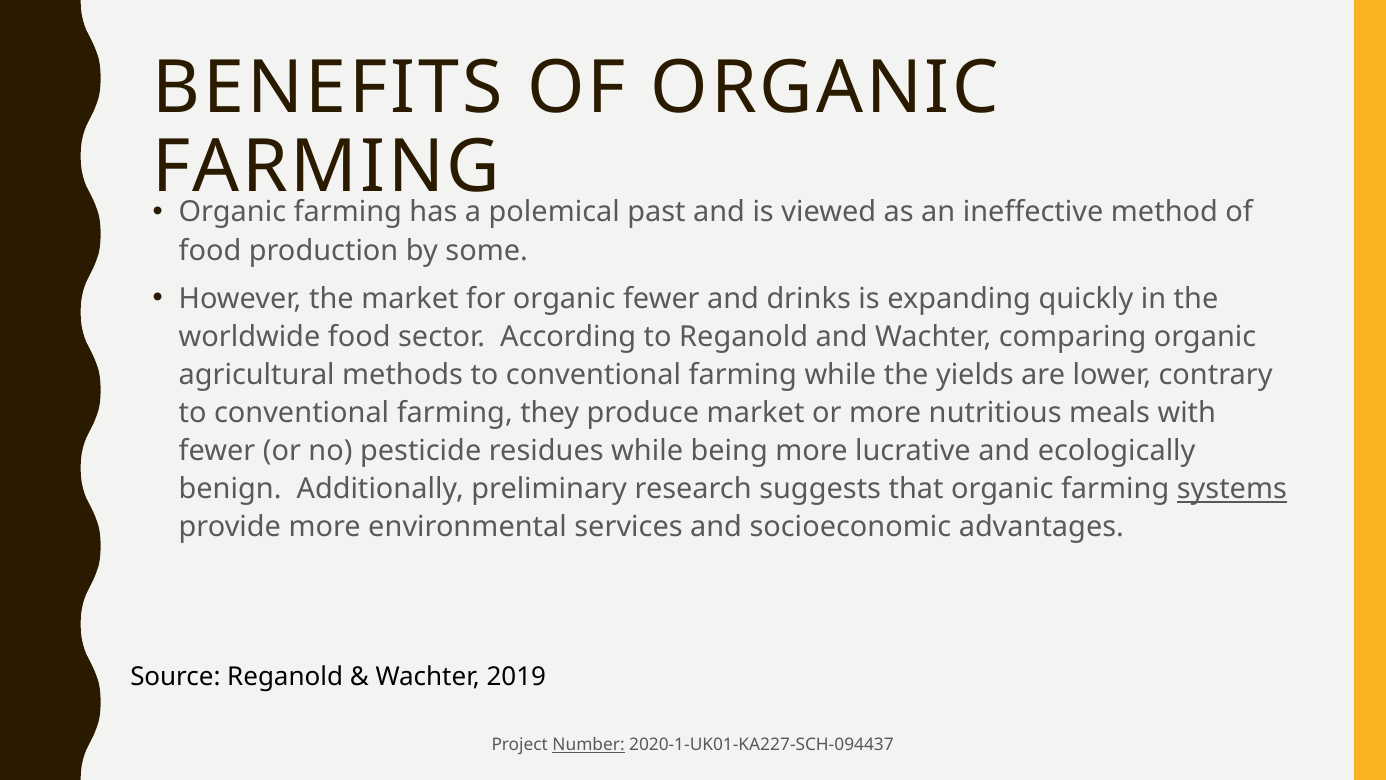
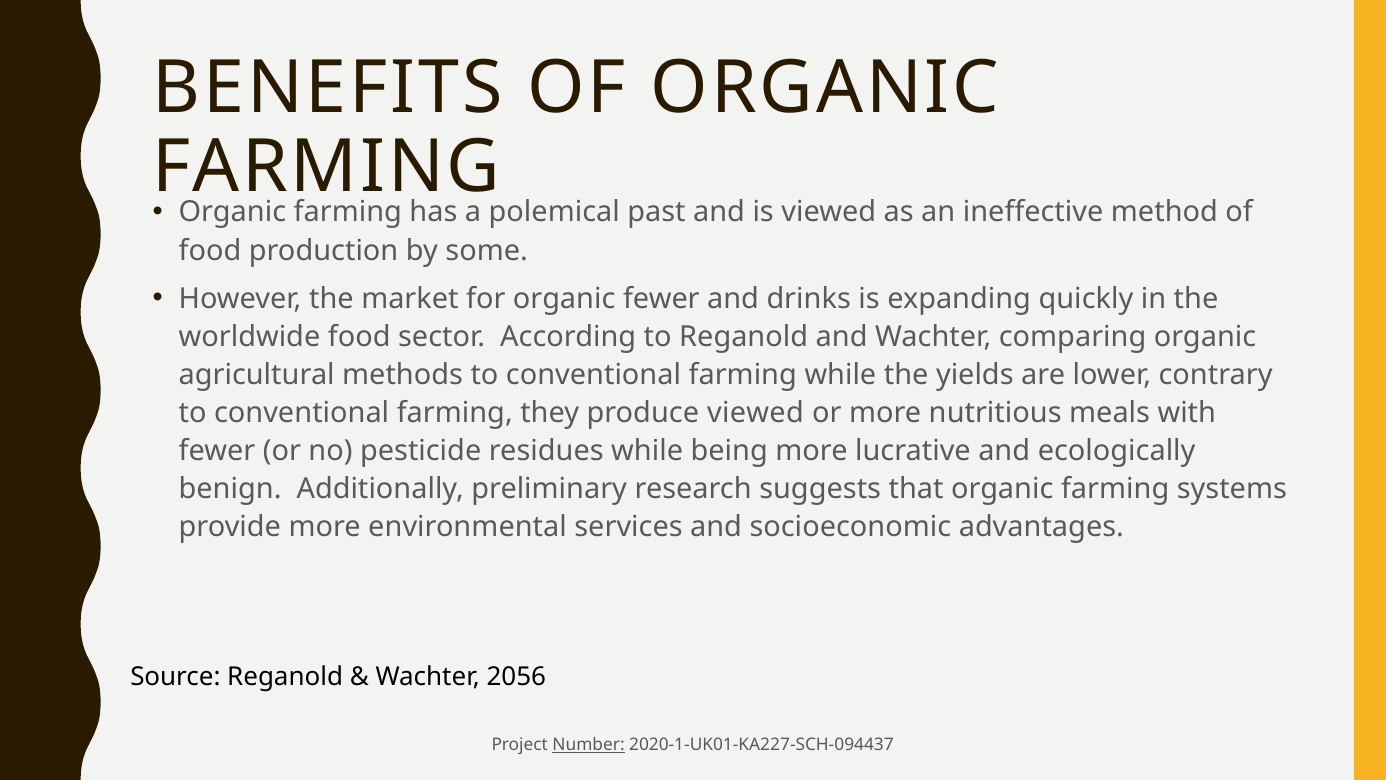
produce market: market -> viewed (755, 413)
systems underline: present -> none (1232, 489)
2019: 2019 -> 2056 (516, 677)
